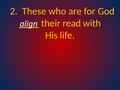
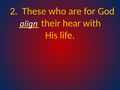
read: read -> hear (72, 23)
